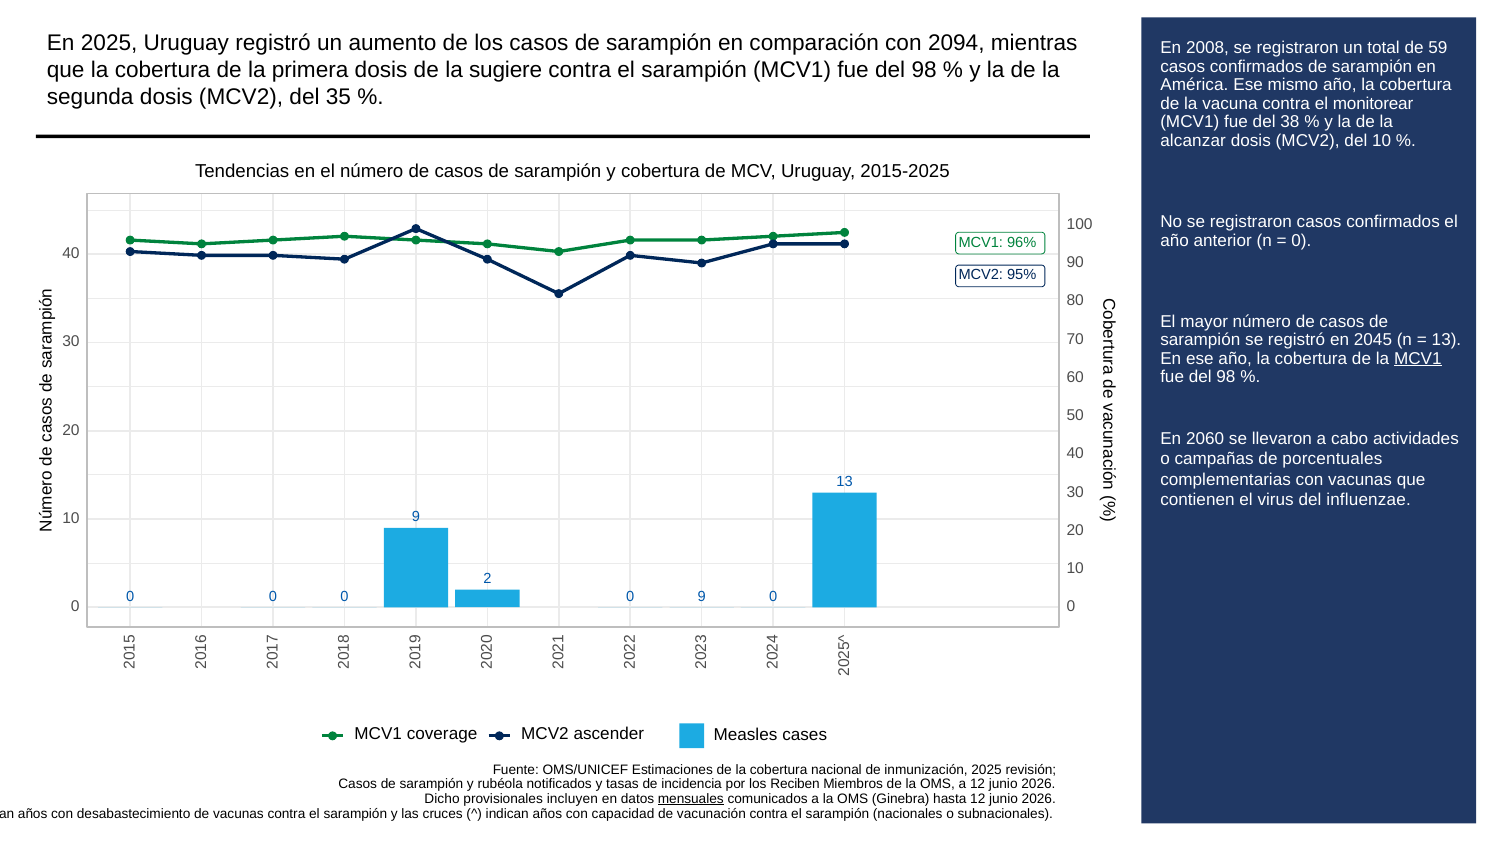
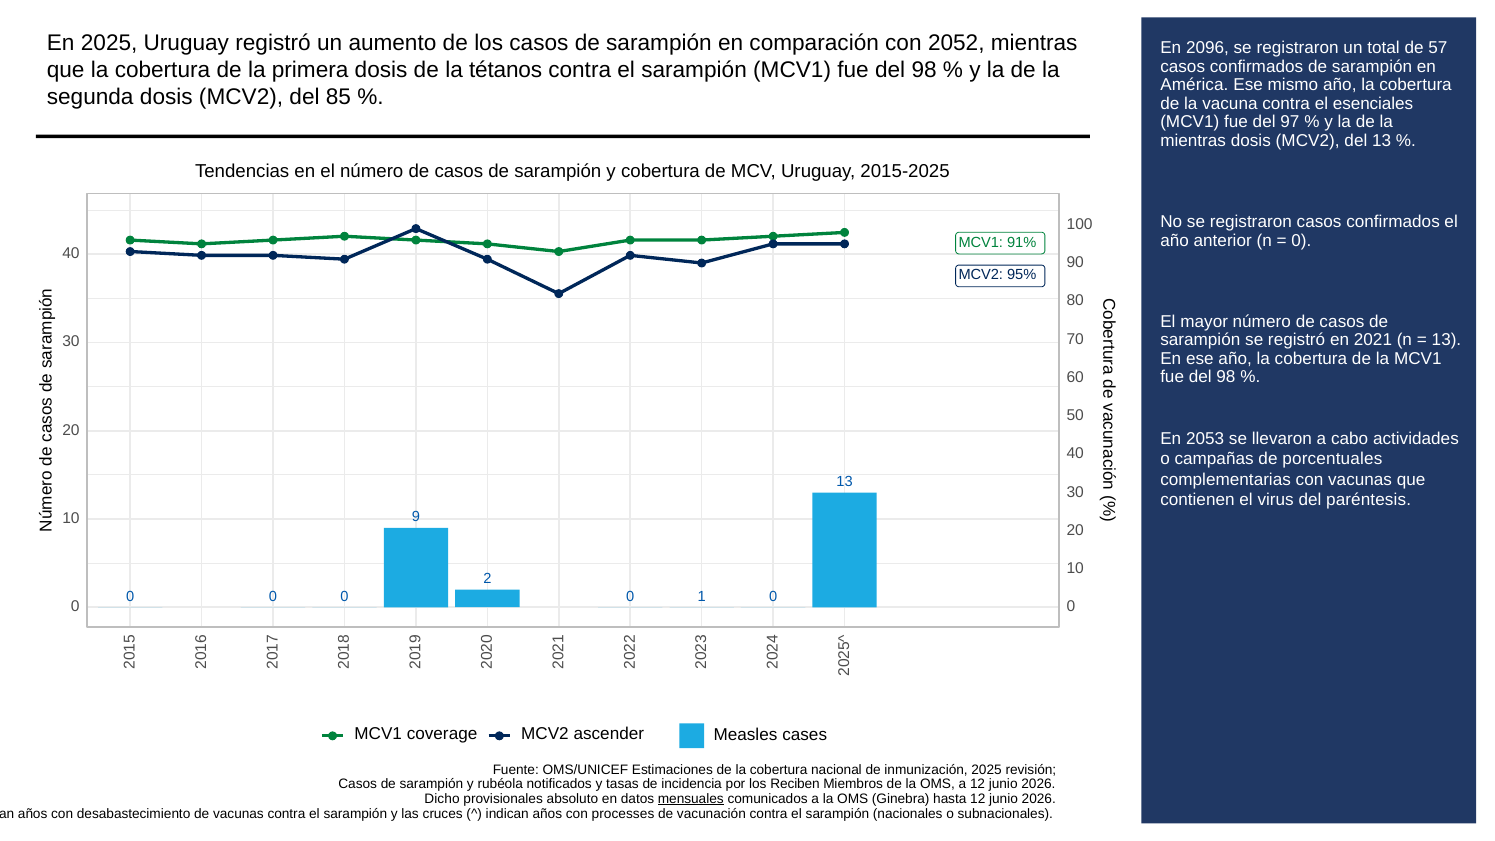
2094: 2094 -> 2052 (956, 43)
2008: 2008 -> 2096 (1207, 48)
59: 59 -> 57 (1438, 48)
sugiere: sugiere -> tétanos (506, 70)
35: 35 -> 85 (338, 97)
monitorear: monitorear -> esenciales (1373, 104)
38: 38 -> 97 (1290, 122)
alcanzar: alcanzar -> mientras (1193, 141)
del 10: 10 -> 13 (1382, 141)
96%: 96% -> 91% (1022, 242)
2045: 2045 -> 2021 (1373, 340)
MCV1 underline: present -> none (1418, 359)
2060: 2060 -> 2053 (1205, 438)
influenzae: influenzae -> paréntesis (1369, 500)
9: 9 -> 1 (702, 596)
incluyen: incluyen -> absoluto (572, 799)
capacidad: capacidad -> processes (623, 814)
